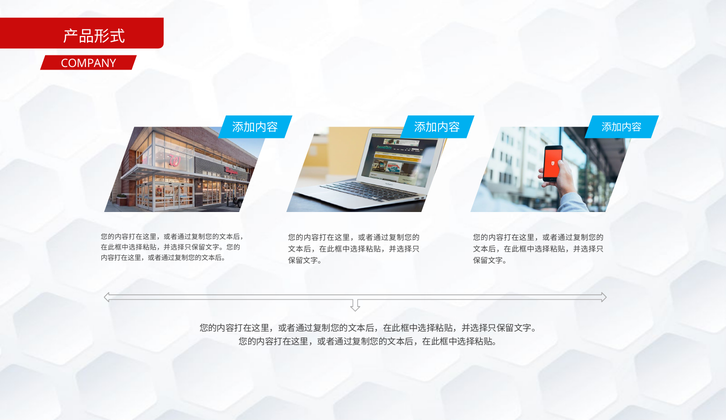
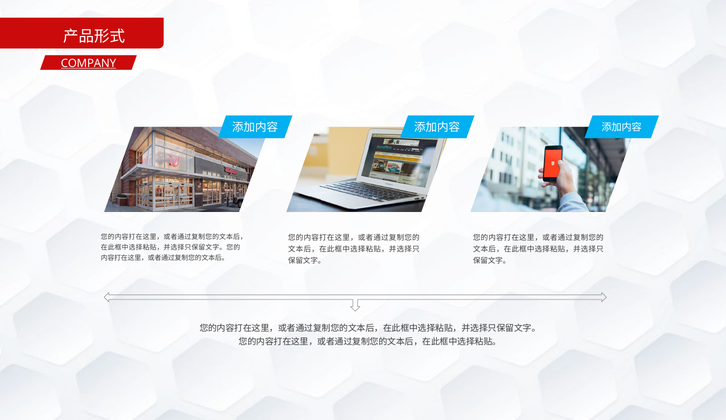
COMPANY underline: none -> present (88, 63)
